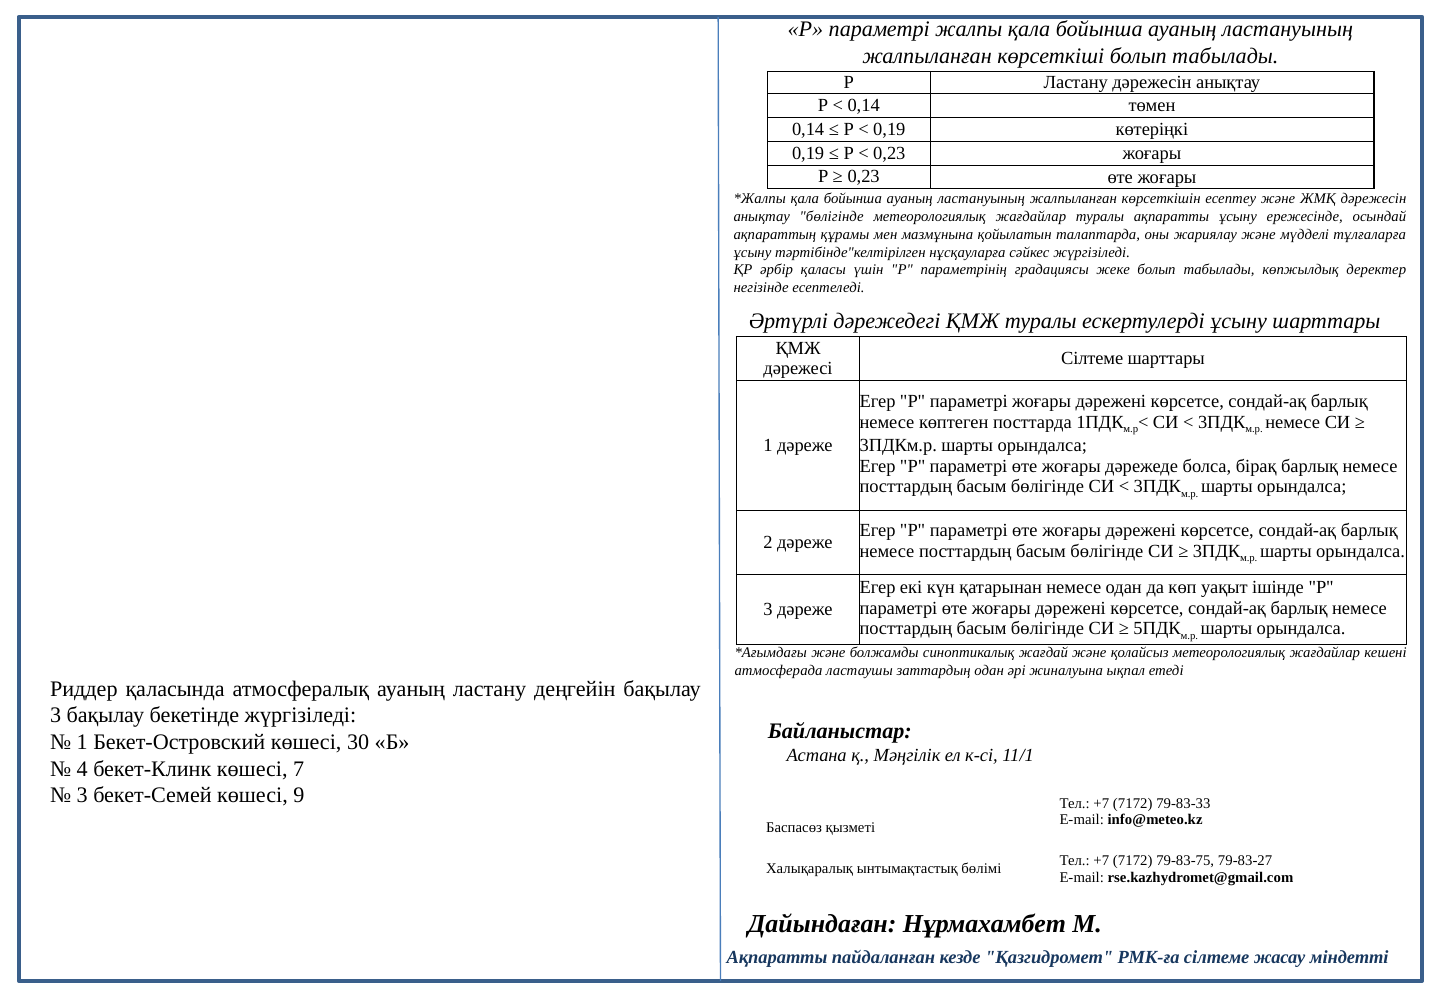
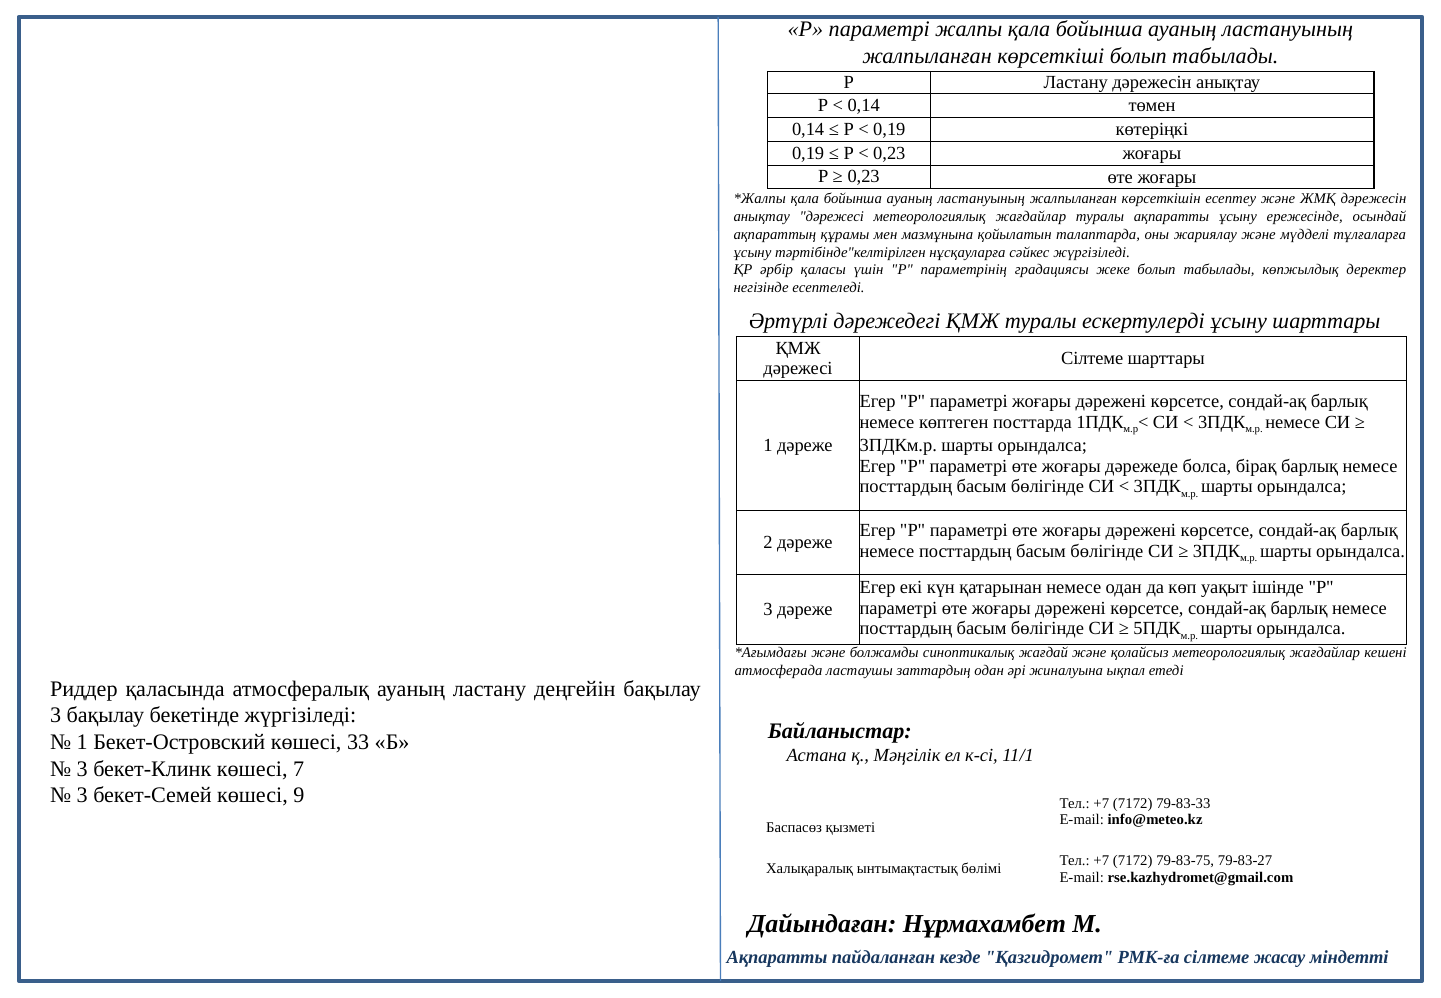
анықтау бөлігінде: бөлігінде -> дәрежесі (832, 217)
30: 30 -> 33 (358, 742)
4: 4 -> 3 (82, 768)
